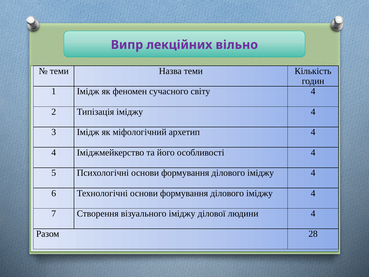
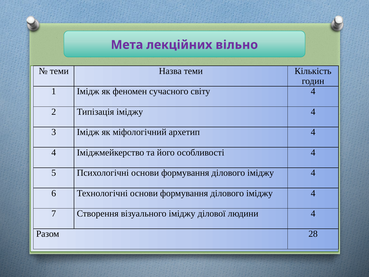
Випр: Випр -> Мета (127, 45)
